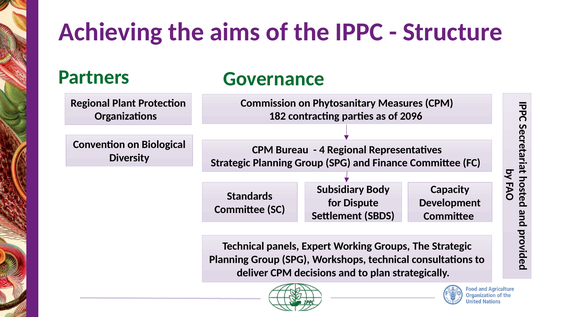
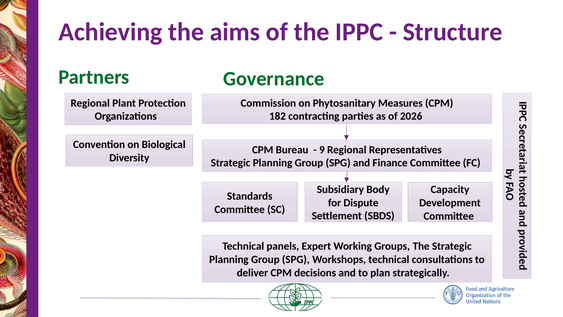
2096: 2096 -> 2026 (411, 116)
4: 4 -> 9 (322, 150)
